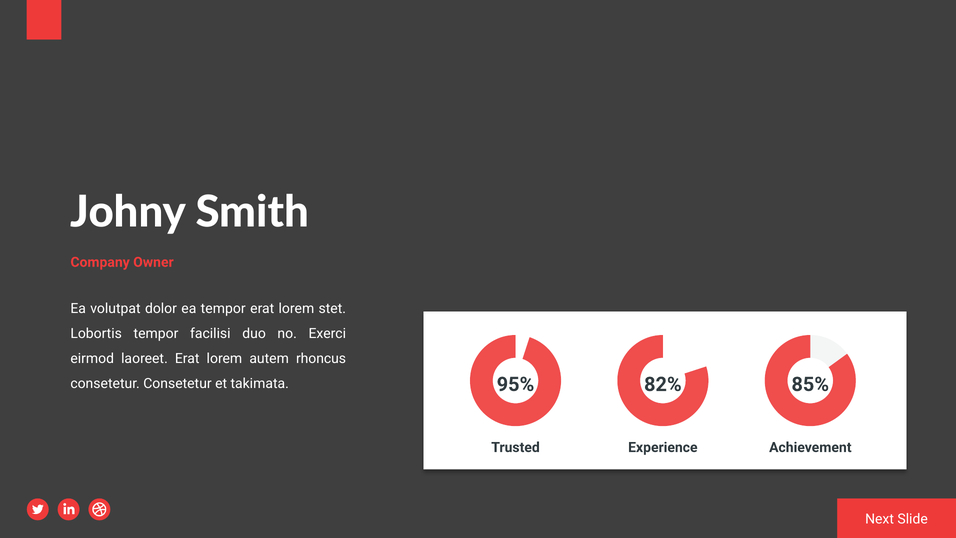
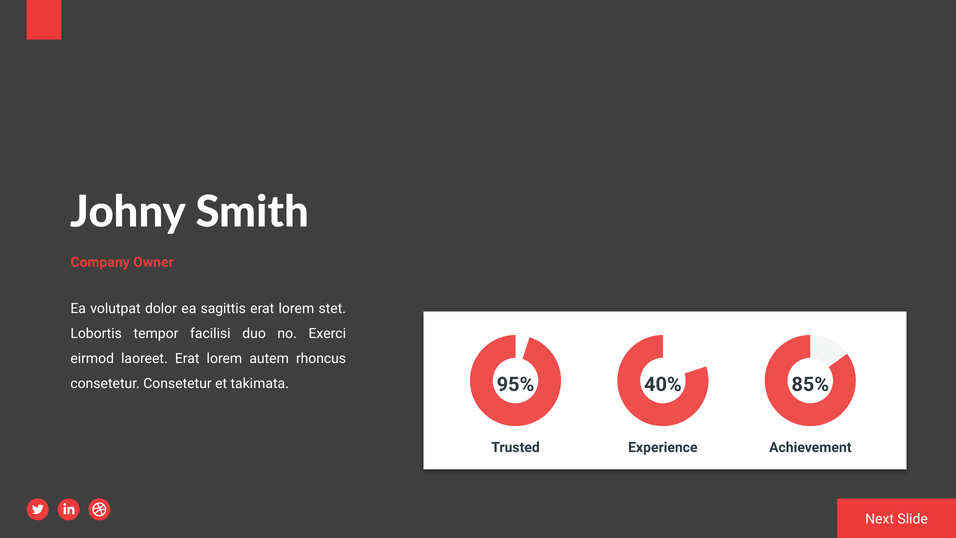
ea tempor: tempor -> sagittis (223, 308)
82%: 82% -> 40% (663, 384)
